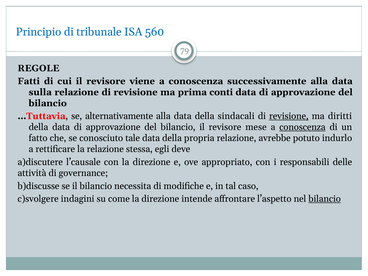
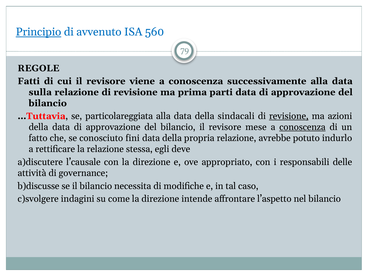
Principio underline: none -> present (38, 32)
tribunale: tribunale -> avvenuto (99, 32)
conti: conti -> parti (221, 92)
alternativamente: alternativamente -> particolareggiata (119, 116)
diritti: diritti -> azioni (340, 116)
tale: tale -> fini (133, 138)
bilancio underline: present -> none (325, 199)
